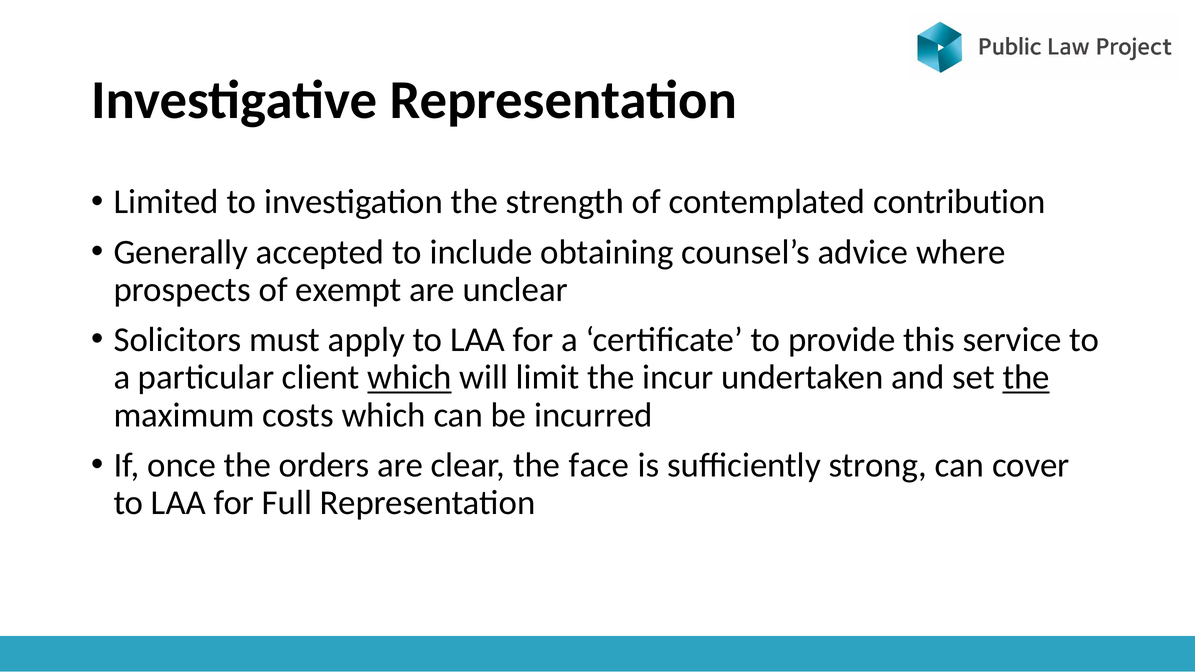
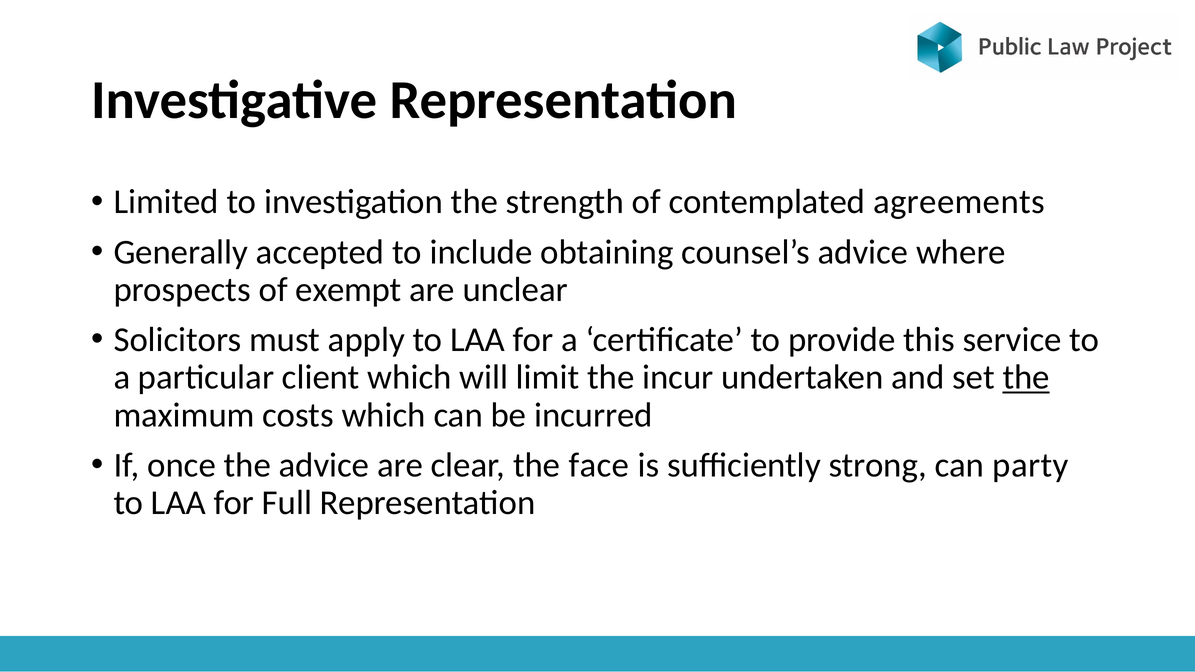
contribution: contribution -> agreements (959, 202)
which underline: present -> none (409, 378)
the orders: orders -> advice (324, 465)
cover: cover -> party (1030, 465)
